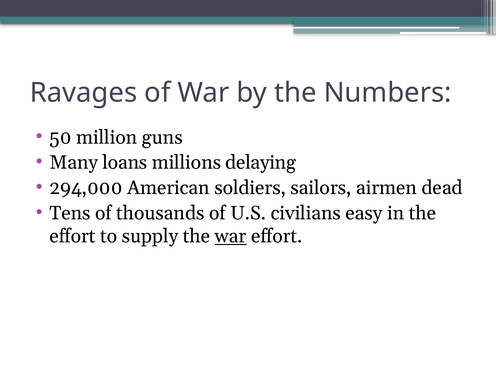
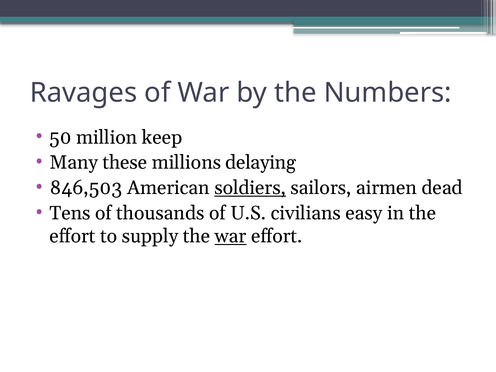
guns: guns -> keep (162, 137)
loans: loans -> these (125, 163)
294,000: 294,000 -> 846,503 (86, 188)
soldiers underline: none -> present (250, 188)
